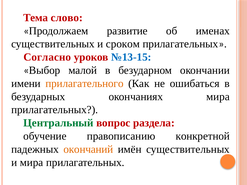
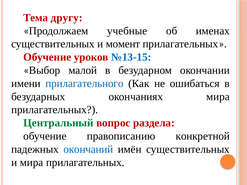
слово: слово -> другу (67, 18)
развитие: развитие -> учебные (127, 31)
сроком: сроком -> момент (123, 44)
Согласно: Согласно -> Обучение (47, 57)
прилагательного colour: orange -> blue (84, 84)
окончаний colour: orange -> blue (88, 149)
